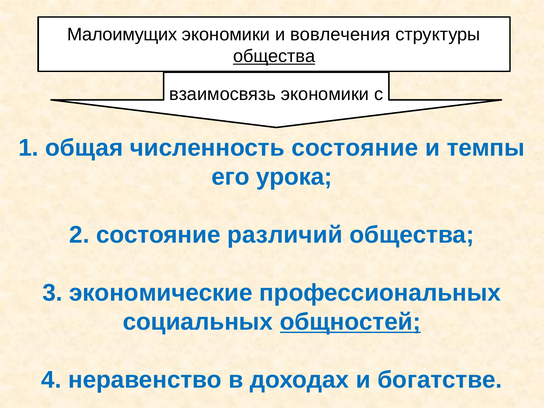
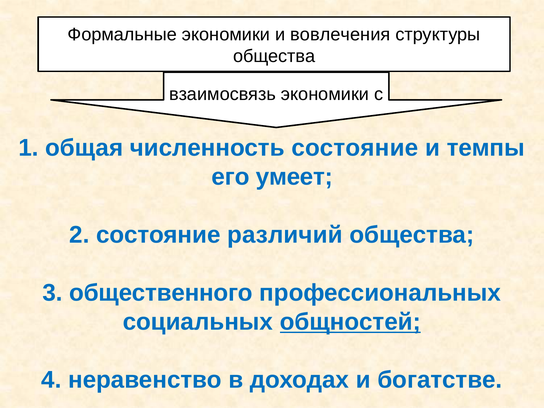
Малоимущих: Малоимущих -> Формальные (122, 35)
общества underline: present -> none (274, 56)
урока: урока -> умеет (294, 177)
экономические: экономические -> общественного (161, 293)
